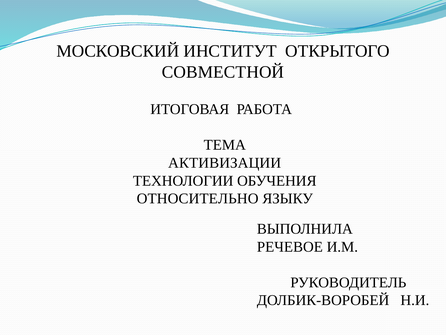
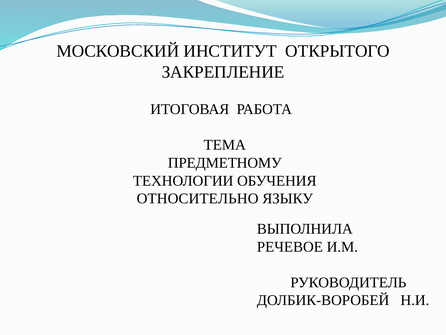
СОВМЕСТНОЙ: СОВМЕСТНОЙ -> ЗАКРЕПЛЕНИЕ (223, 72)
АКТИВИЗАЦИИ: АКТИВИЗАЦИИ -> ПРЕДМЕТНОМУ (225, 163)
